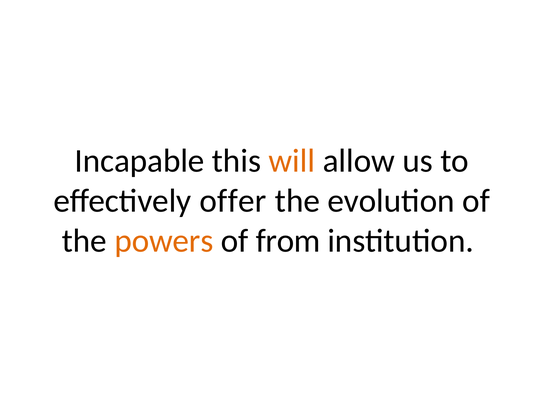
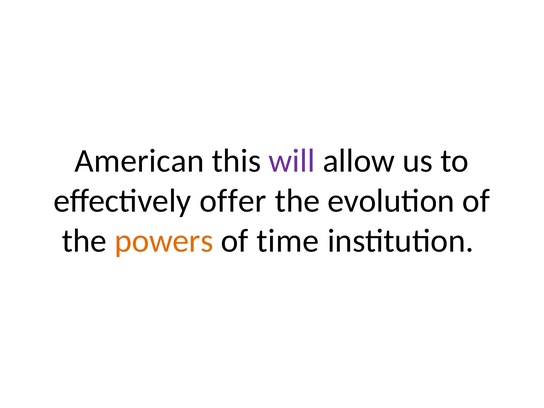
Incapable: Incapable -> American (139, 161)
will colour: orange -> purple (292, 161)
from: from -> time (288, 241)
